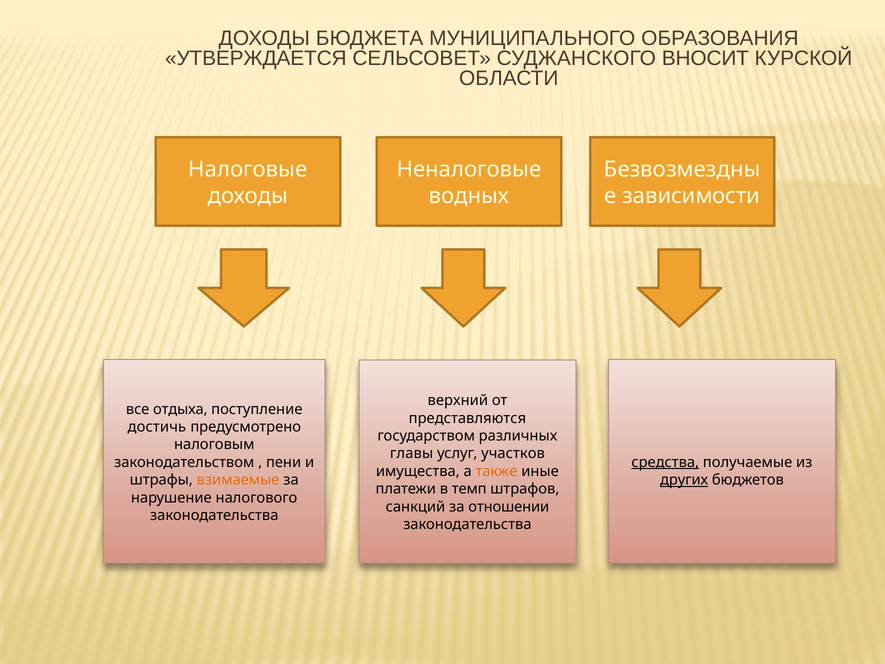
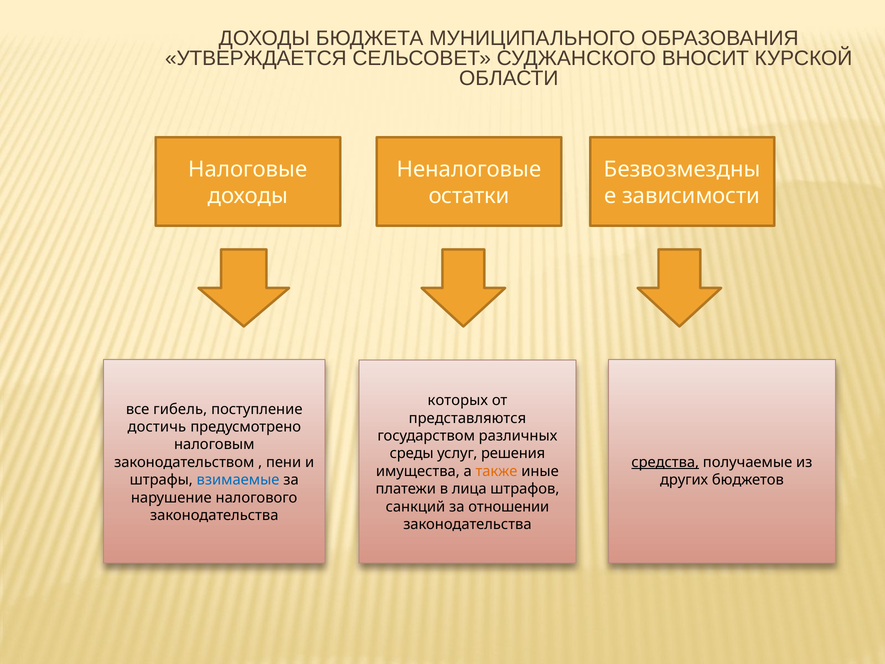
водных: водных -> остатки (469, 196)
верхний: верхний -> которых (458, 400)
отдыха: отдыха -> гибель (180, 409)
главы: главы -> среды (412, 453)
участков: участков -> решения (513, 453)
взимаемые colour: orange -> blue (238, 480)
других underline: present -> none (684, 480)
темп: темп -> лица (469, 489)
